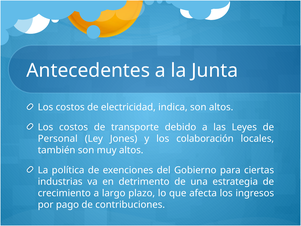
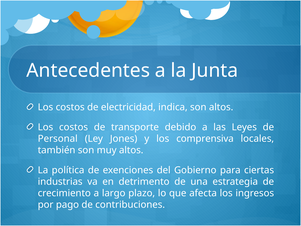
colaboración: colaboración -> comprensiva (205, 139)
